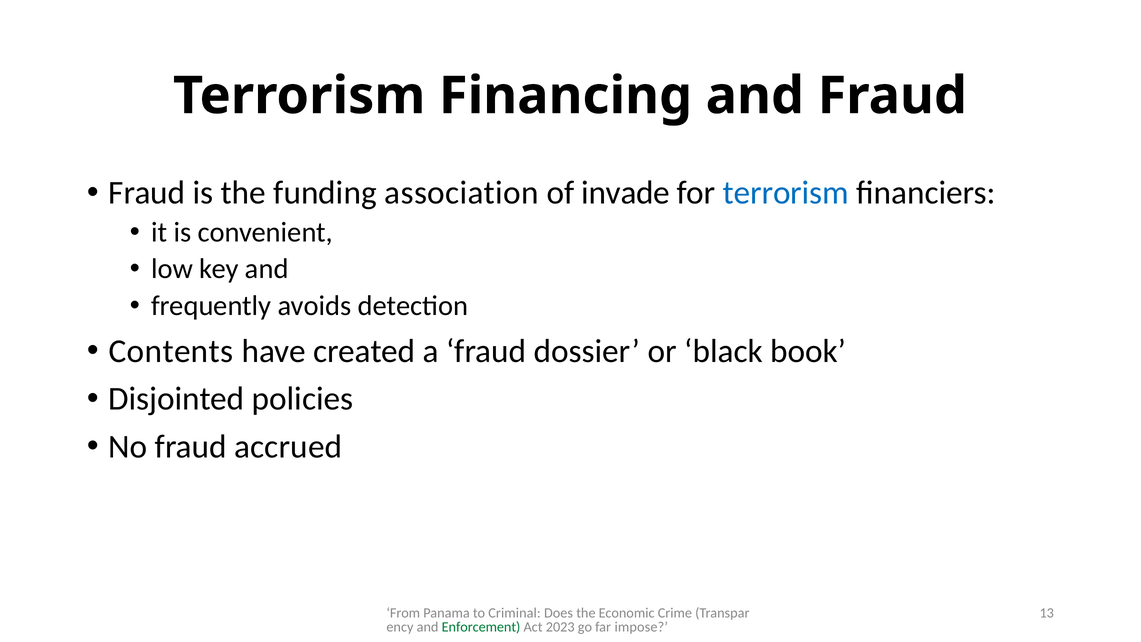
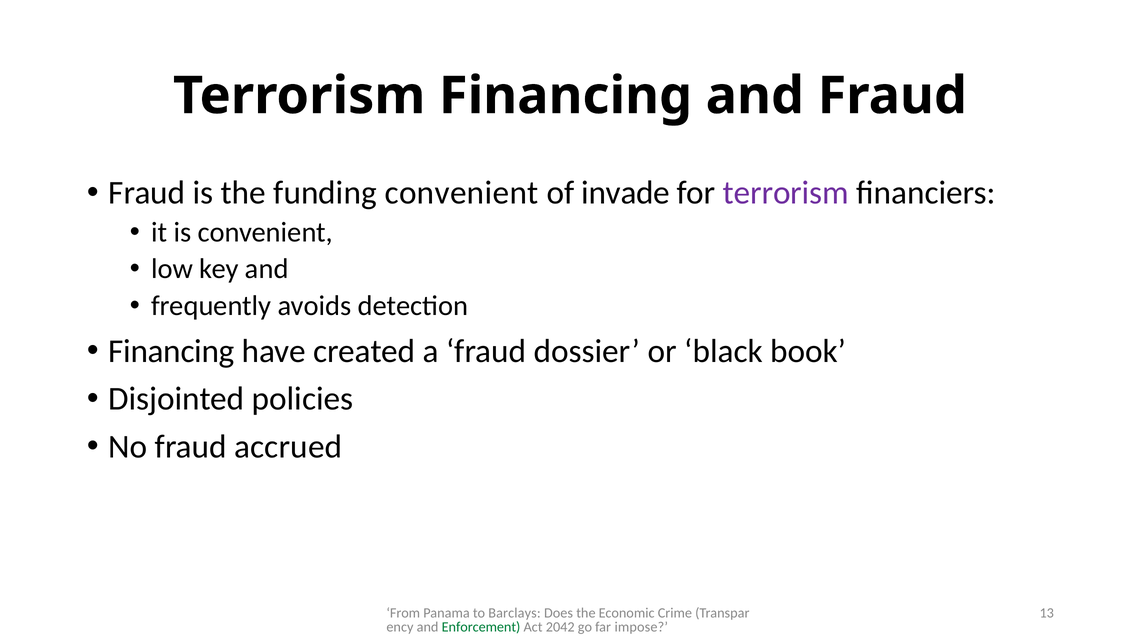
funding association: association -> convenient (462, 193)
terrorism colour: blue -> purple (786, 193)
Contents: Contents -> Financing (171, 351)
Criminal: Criminal -> Barclays (514, 613)
2023: 2023 -> 2042 (560, 627)
